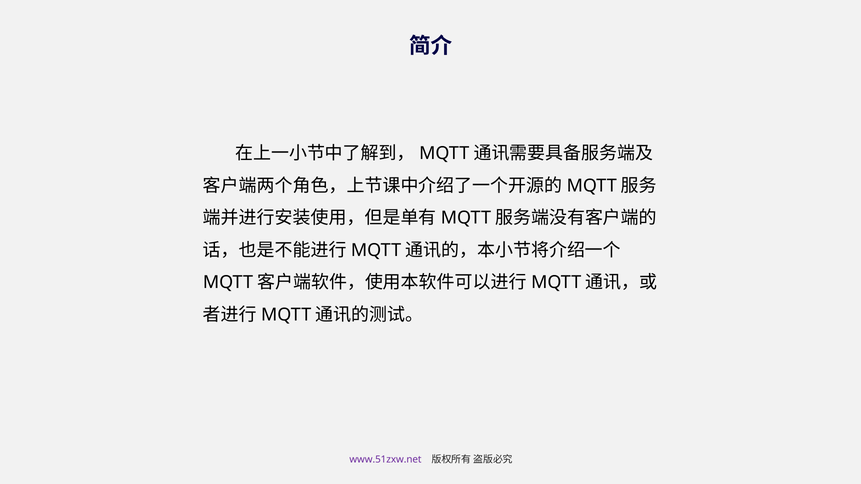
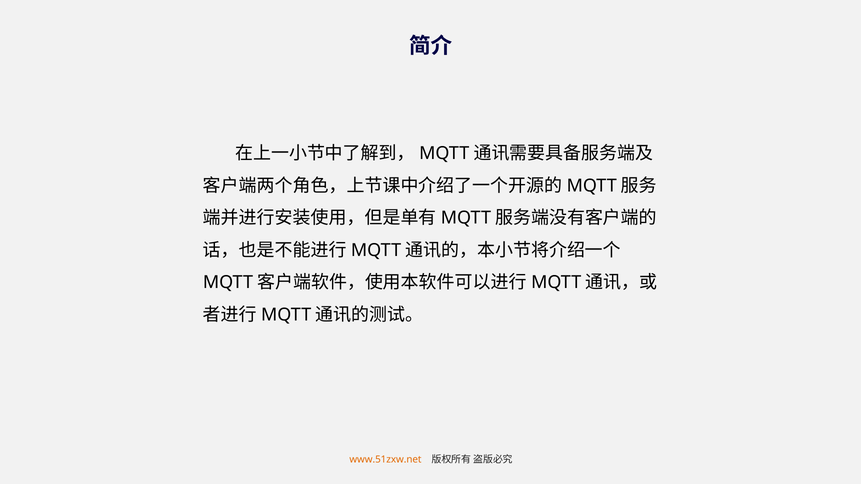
www.51zxw.net colour: purple -> orange (385, 460)
